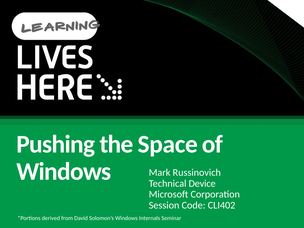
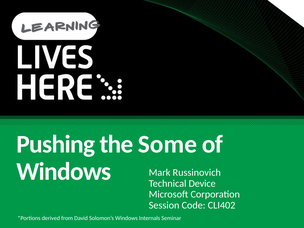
Space: Space -> Some (168, 144)
